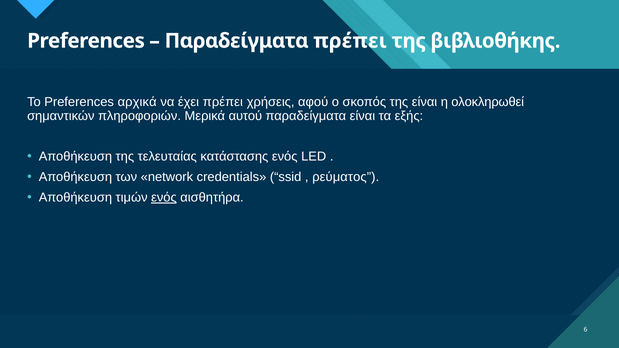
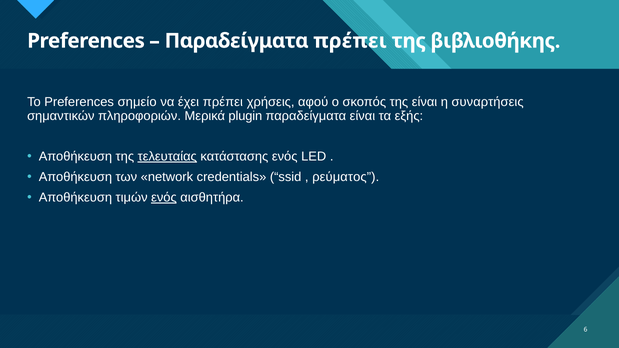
αρχικά: αρχικά -> σημείο (137, 102)
ολοκληρωθεί: ολοκληρωθεί -> συναρτήσεις (488, 102)
αυτού: αυτού -> plugin (245, 116)
τελευταίας underline: none -> present (167, 157)
